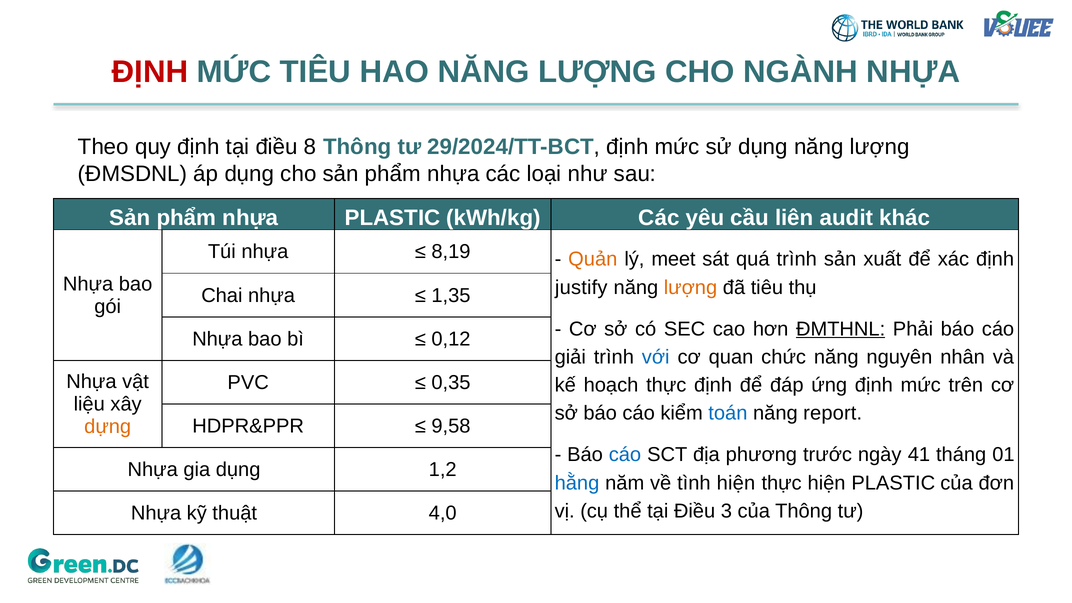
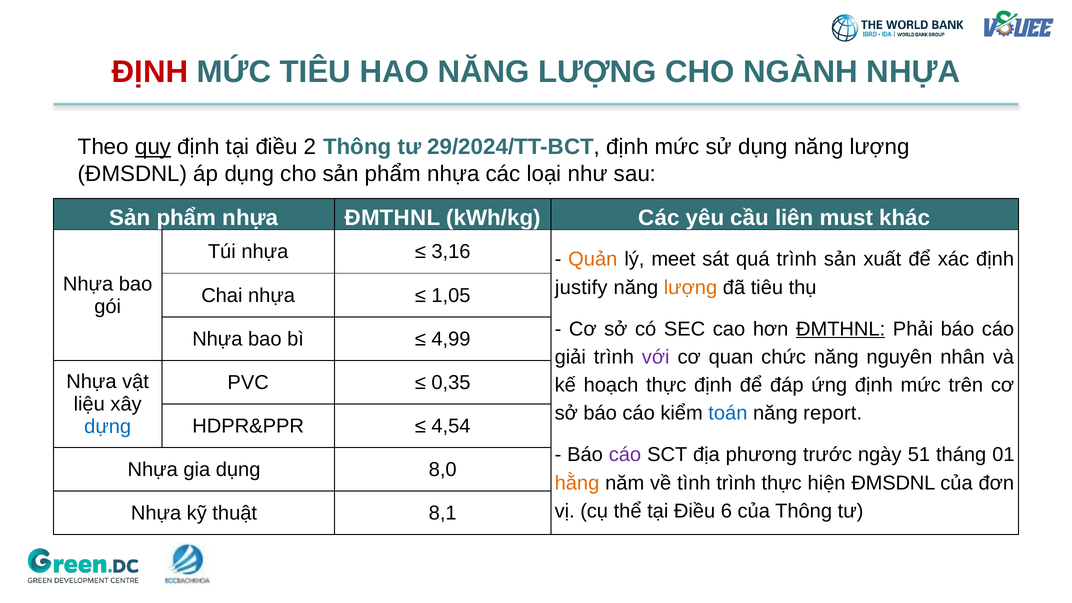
quy underline: none -> present (153, 147)
8: 8 -> 2 (310, 147)
nhựa PLASTIC: PLASTIC -> ĐMTHNL (392, 218)
audit: audit -> must (846, 218)
8,19: 8,19 -> 3,16 (451, 252)
1,35: 1,35 -> 1,05 (451, 295)
0,12: 0,12 -> 4,99 (451, 339)
với colour: blue -> purple (656, 357)
9,58: 9,58 -> 4,54 (451, 426)
dựng colour: orange -> blue (108, 427)
cáo colour: blue -> purple (625, 455)
41: 41 -> 51 (919, 455)
1,2: 1,2 -> 8,0 (443, 469)
hằng colour: blue -> orange (577, 483)
tình hiện: hiện -> trình (736, 483)
hiện PLASTIC: PLASTIC -> ĐMSDNL (893, 483)
3: 3 -> 6 (726, 511)
4,0: 4,0 -> 8,1 (443, 513)
